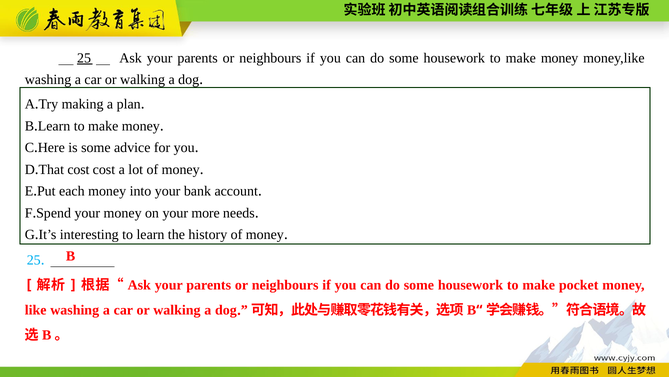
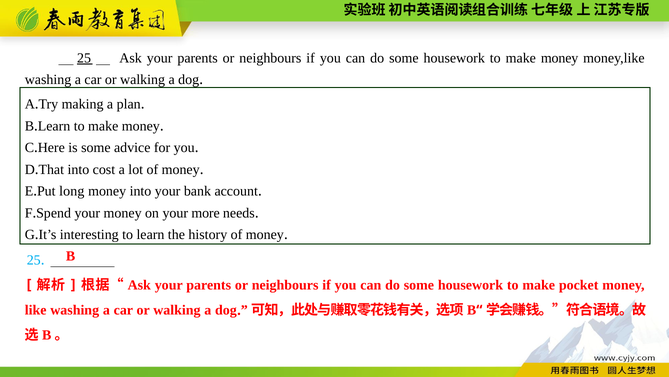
cost: cost -> into (78, 169)
each: each -> long (72, 191)
